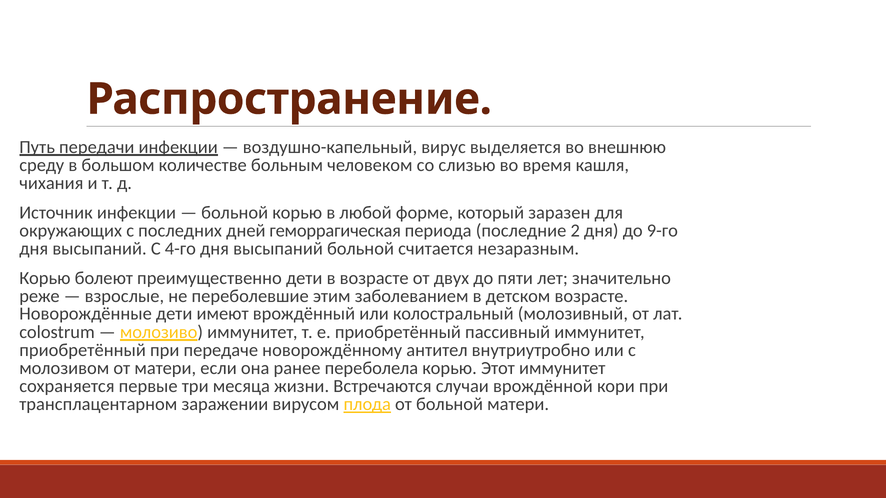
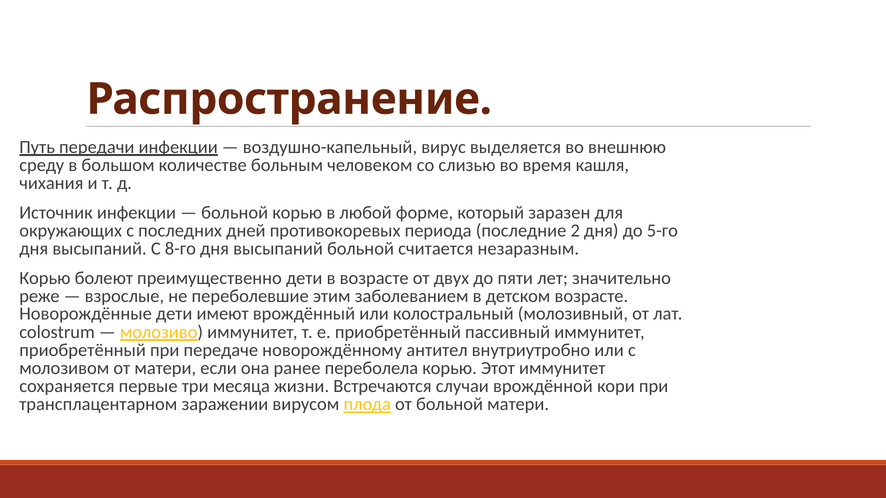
геморрагическая: геморрагическая -> противокоревых (335, 231)
9-го: 9-го -> 5-го (662, 231)
4-го: 4-го -> 8-го (180, 249)
